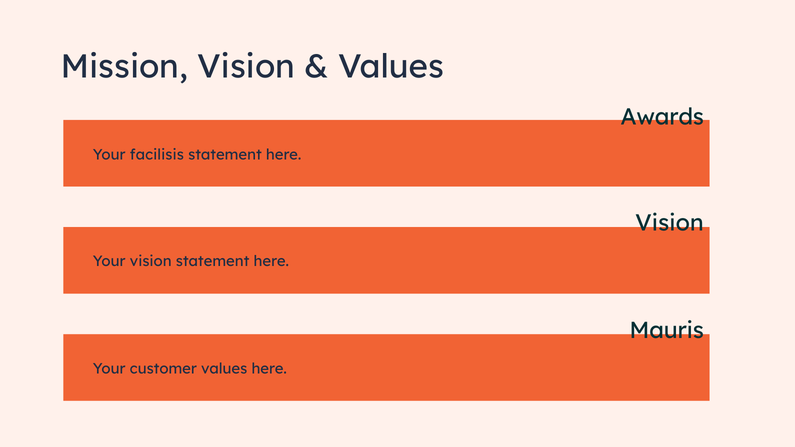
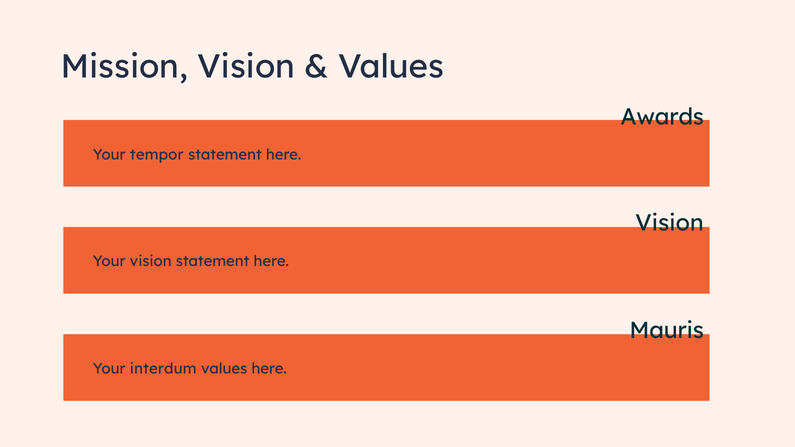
facilisis: facilisis -> tempor (157, 155)
customer: customer -> interdum (163, 369)
